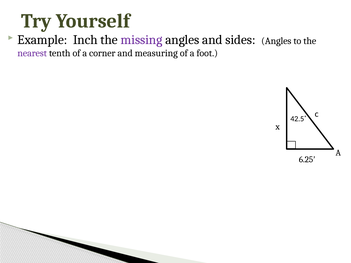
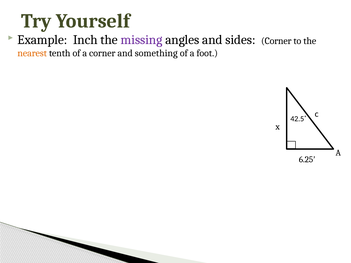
sides Angles: Angles -> Corner (276, 41)
nearest colour: purple -> orange (32, 53)
measuring: measuring -> something (156, 53)
